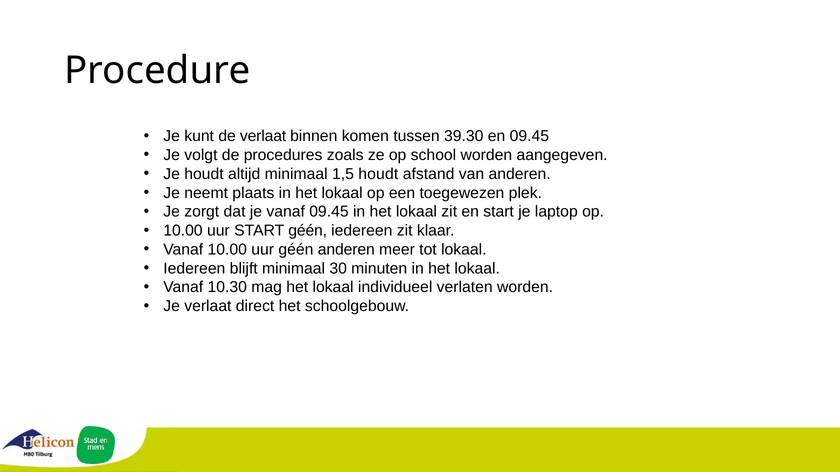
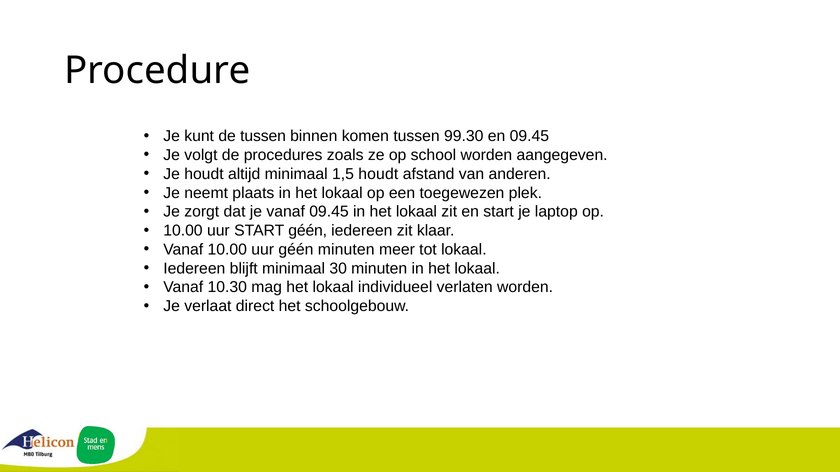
de verlaat: verlaat -> tussen (263, 136)
39.30: 39.30 -> 99.30 (464, 136)
géén anderen: anderen -> minuten (346, 250)
